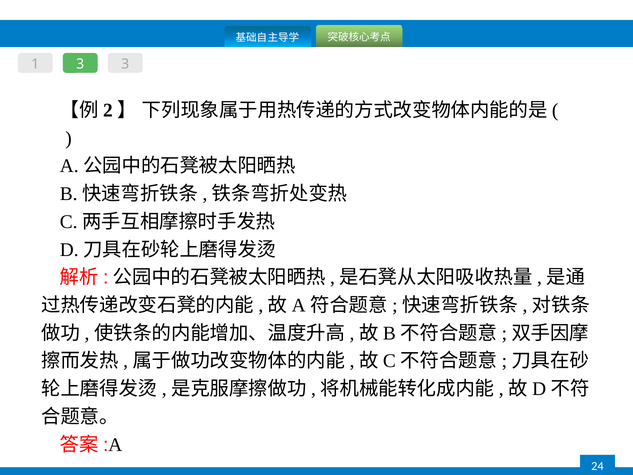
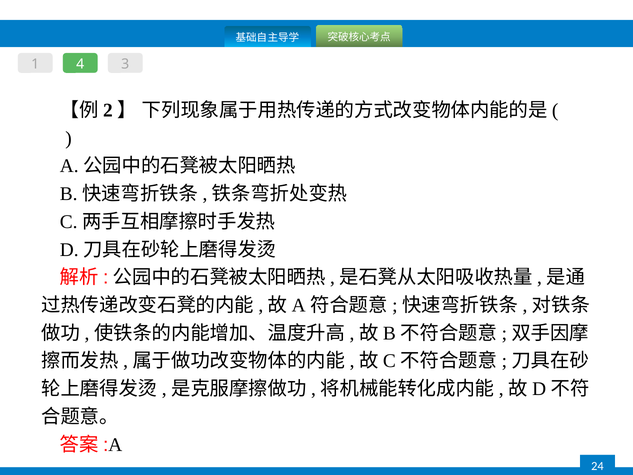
1 3: 3 -> 4 (80, 64)
